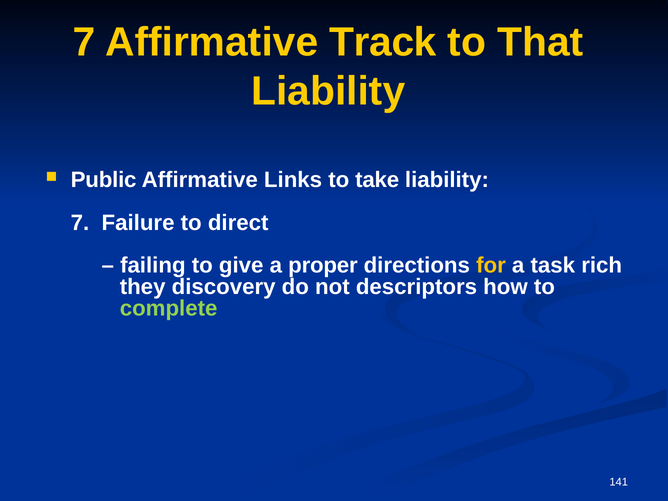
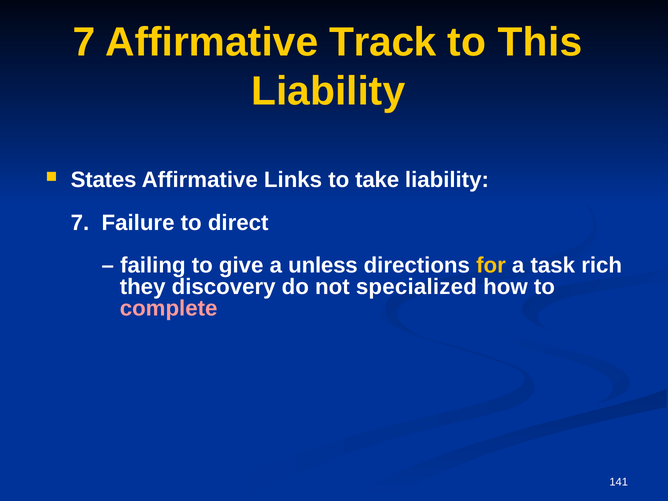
That: That -> This (540, 42)
Public: Public -> States (104, 180)
proper: proper -> unless (323, 266)
descriptors: descriptors -> specialized (416, 287)
complete colour: light green -> pink (169, 308)
